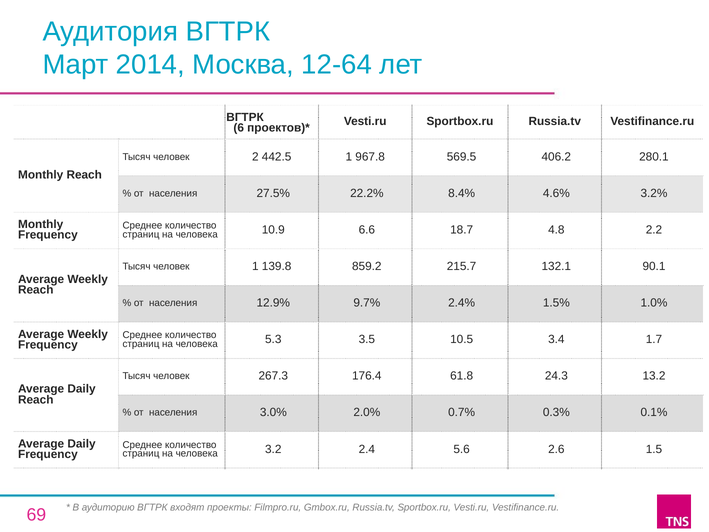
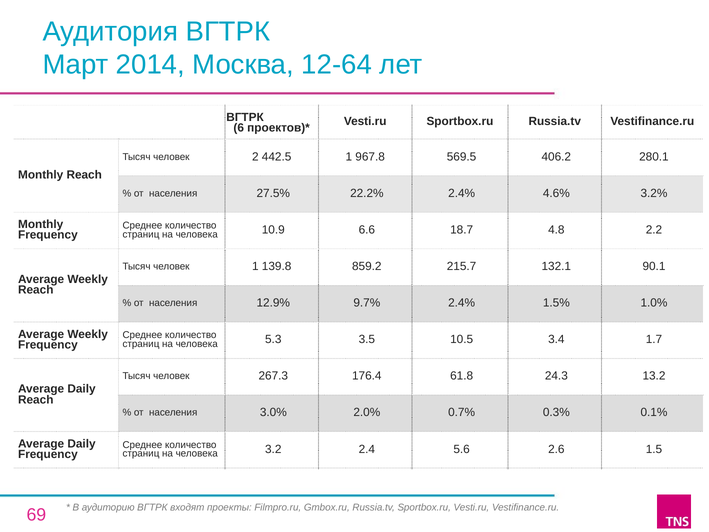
22.2% 8.4%: 8.4% -> 2.4% (462, 193)
